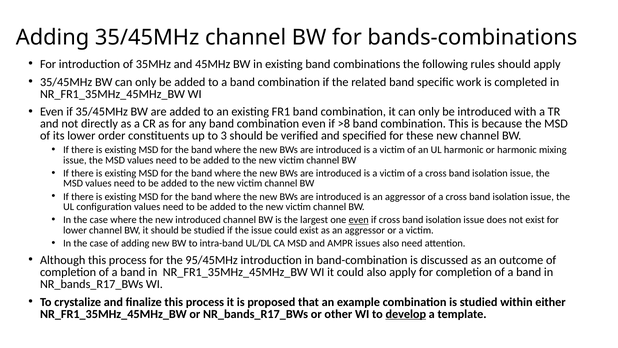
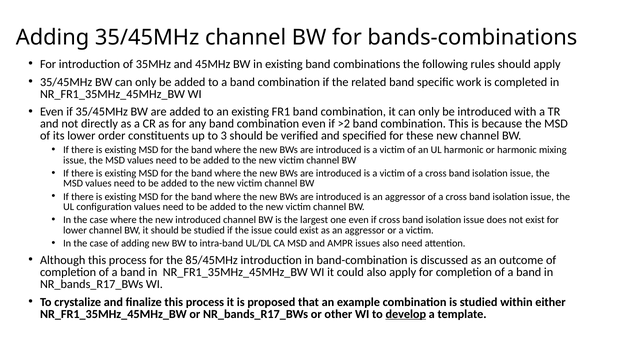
>8: >8 -> >2 (344, 124)
even underline: present -> none (359, 220)
95/45MHz: 95/45MHz -> 85/45MHz (212, 260)
